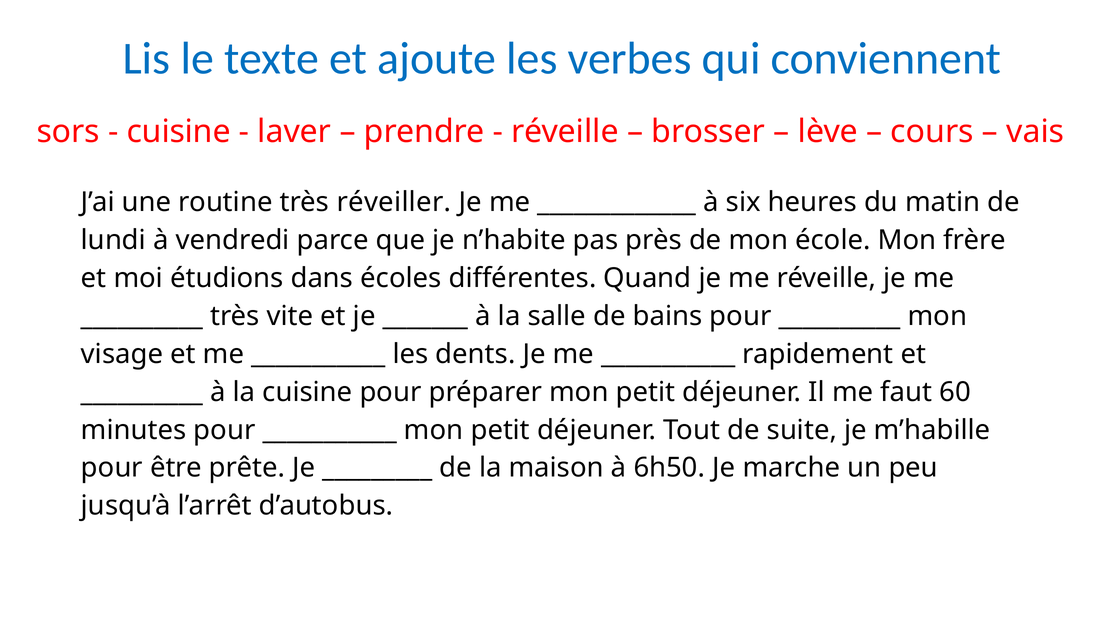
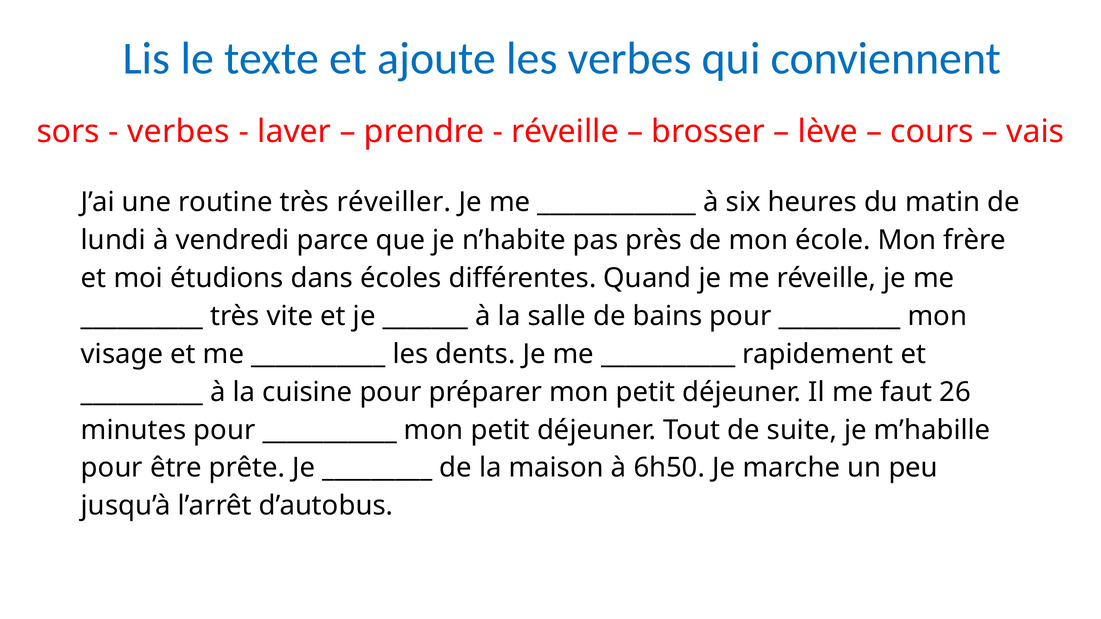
cuisine: cuisine -> verbes (178, 132)
60: 60 -> 26 (955, 392)
